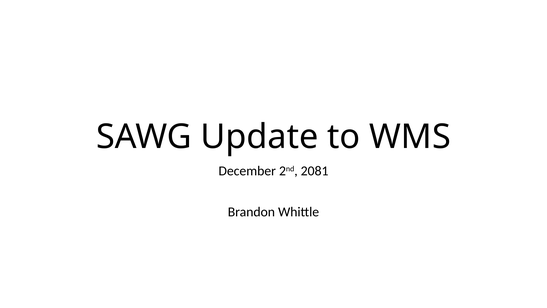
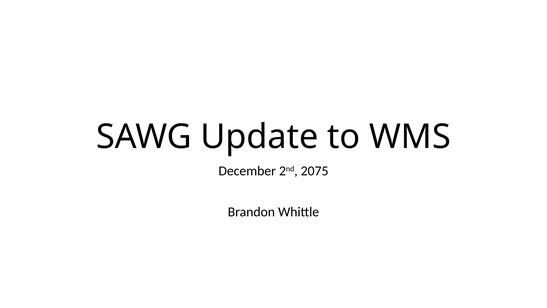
2081: 2081 -> 2075 (315, 171)
